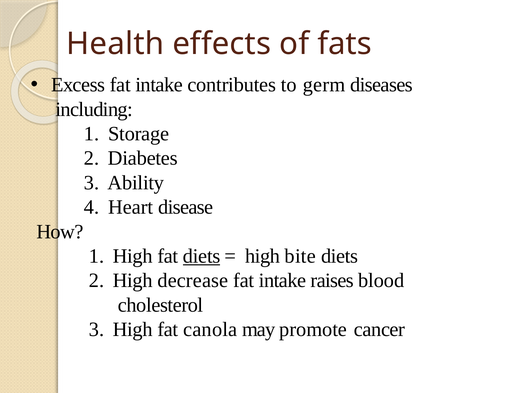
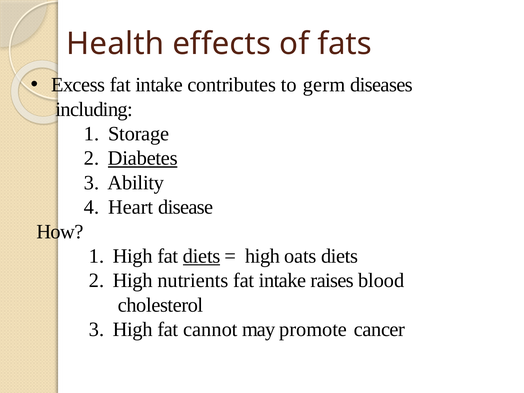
Diabetes underline: none -> present (143, 158)
bite: bite -> oats (300, 256)
decrease: decrease -> nutrients (193, 281)
canola: canola -> cannot (210, 330)
